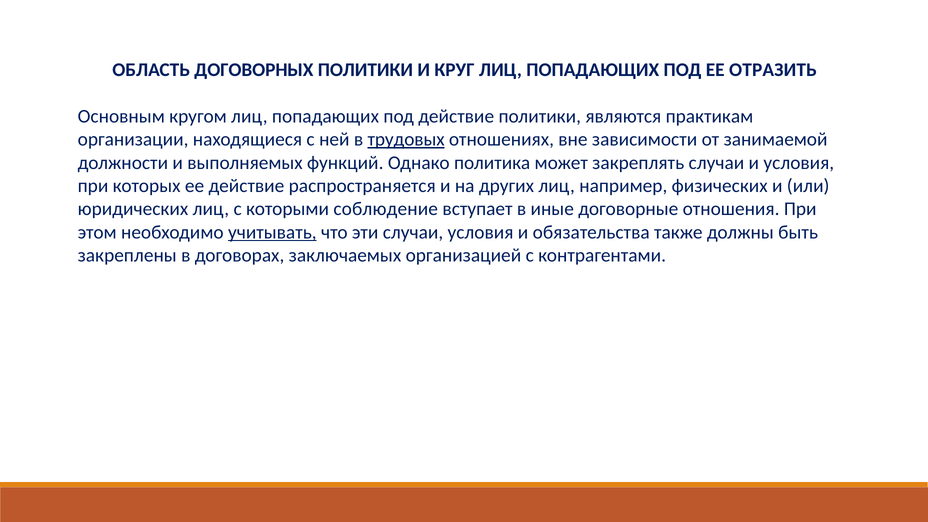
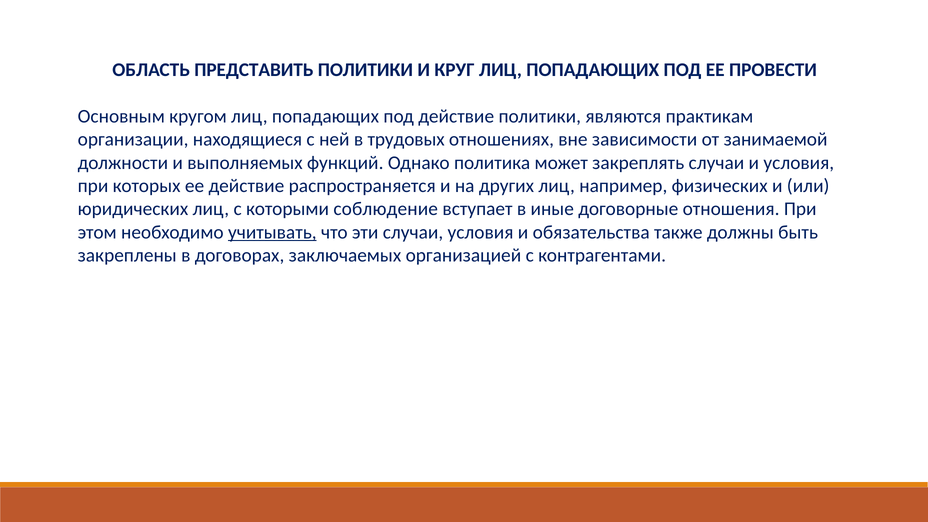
ДОГОВОРНЫХ: ДОГОВОРНЫХ -> ПРЕДСТАВИТЬ (254, 70)
ОТРАЗИТЬ: ОТРАЗИТЬ -> ПРОВЕСТИ (773, 70)
трудовых underline: present -> none (406, 139)
